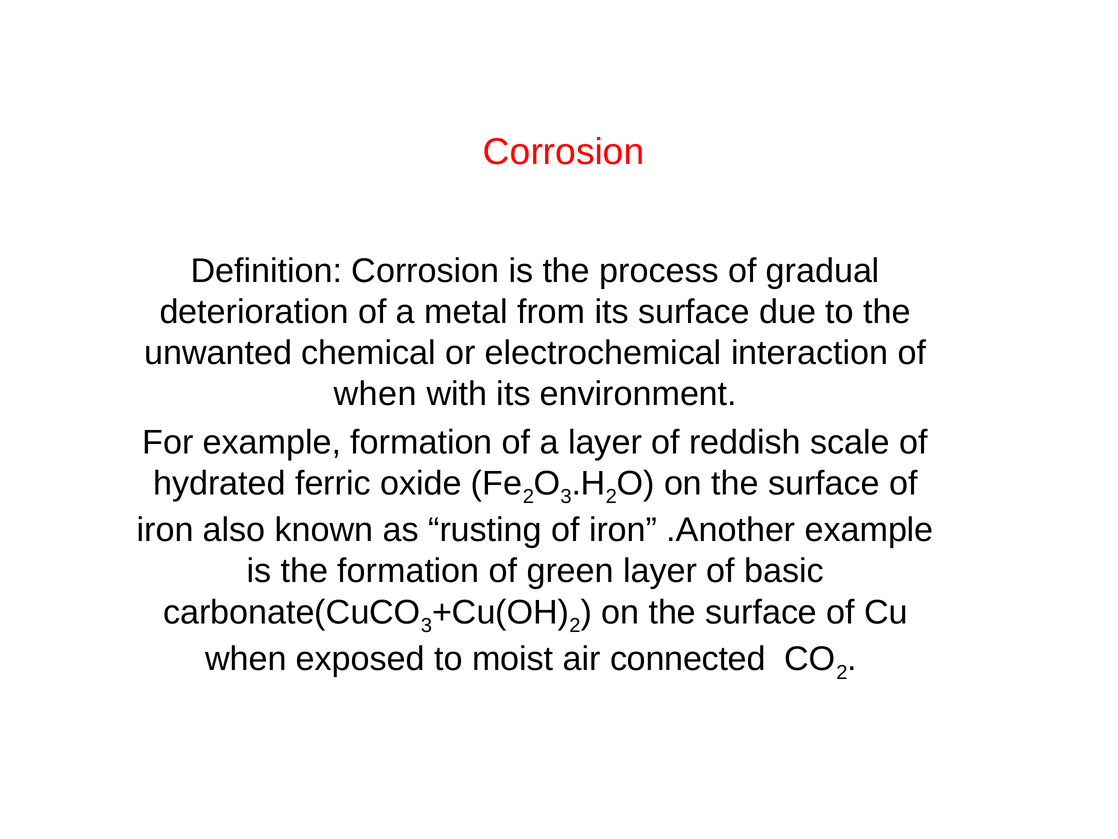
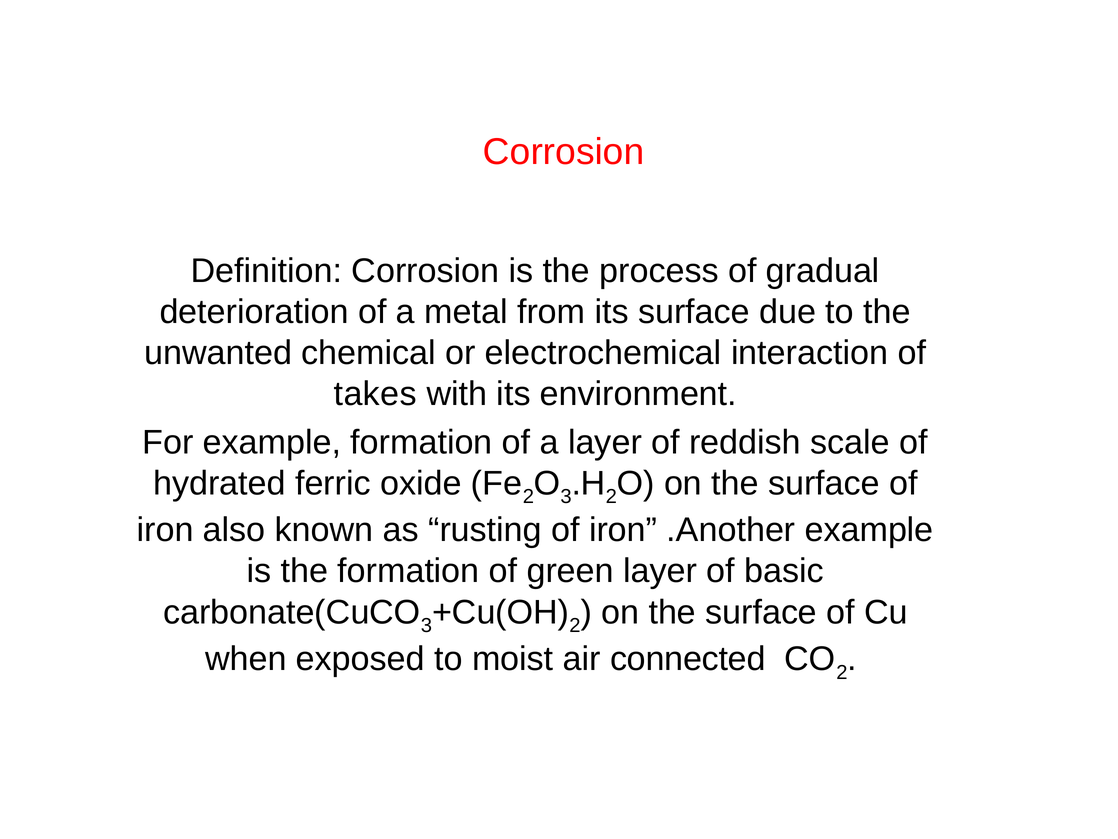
when: when -> takes (375, 394)
